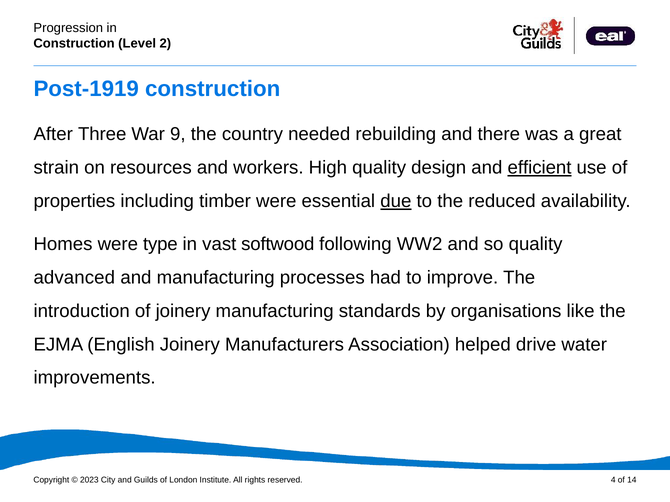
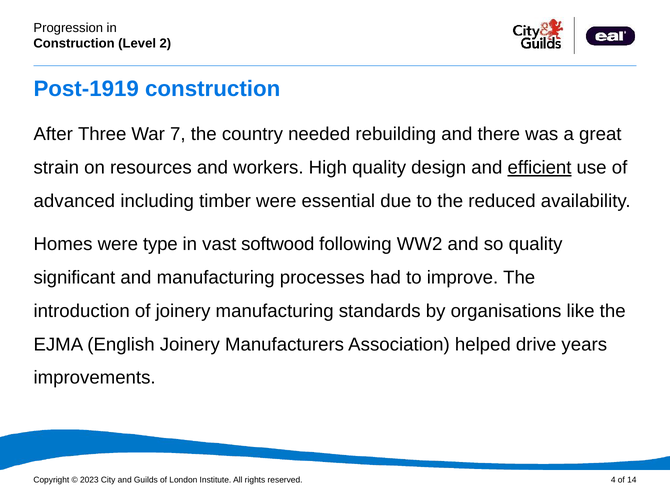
9: 9 -> 7 (178, 134)
properties: properties -> advanced (74, 201)
due underline: present -> none (396, 201)
advanced: advanced -> significant (74, 278)
water: water -> years (584, 345)
